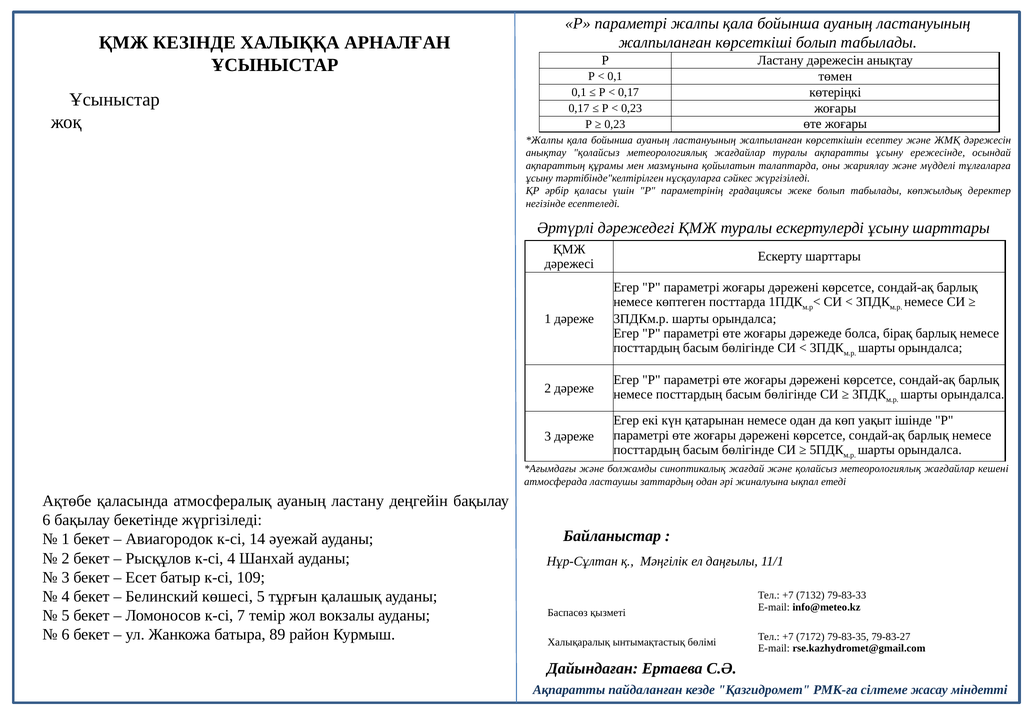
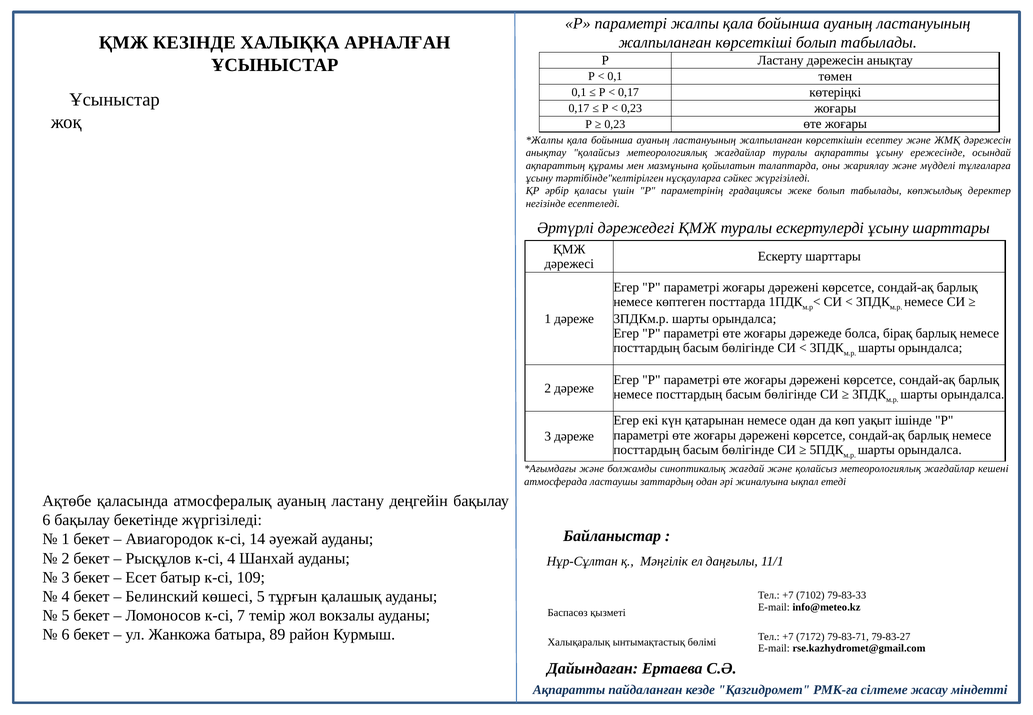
7132: 7132 -> 7102 (810, 595)
79-83-35: 79-83-35 -> 79-83-71 (848, 637)
